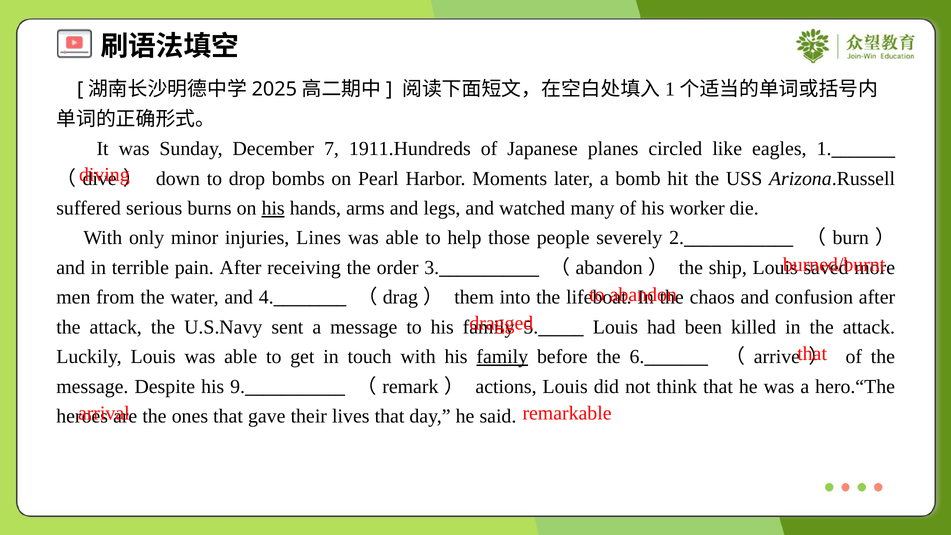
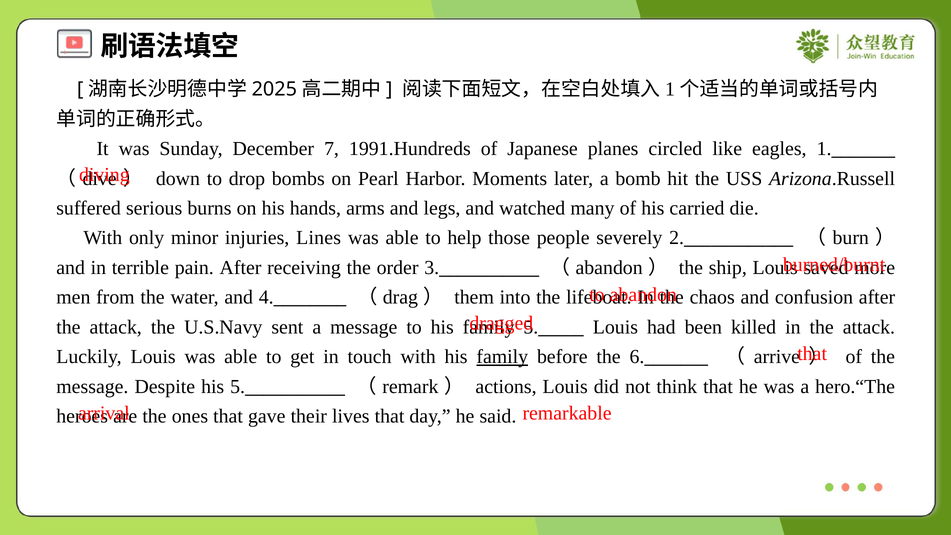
1911.Hundreds: 1911.Hundreds -> 1991.Hundreds (410, 149)
his underline: present -> none (273, 208)
worker: worker -> carried (697, 208)
his 9: 9 -> 5 (238, 386)
